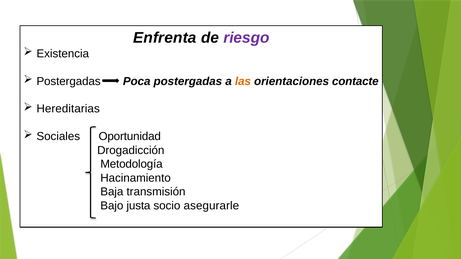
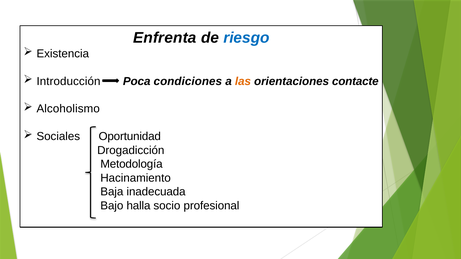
riesgo colour: purple -> blue (246, 38)
Postergadas: Postergadas -> Introducción (68, 81)
Poca postergadas: postergadas -> condiciones (188, 81)
Hereditarias: Hereditarias -> Alcoholismo (68, 109)
transmisión: transmisión -> inadecuada (156, 192)
justa: justa -> halla (138, 206)
asegurarle: asegurarle -> profesional (211, 206)
